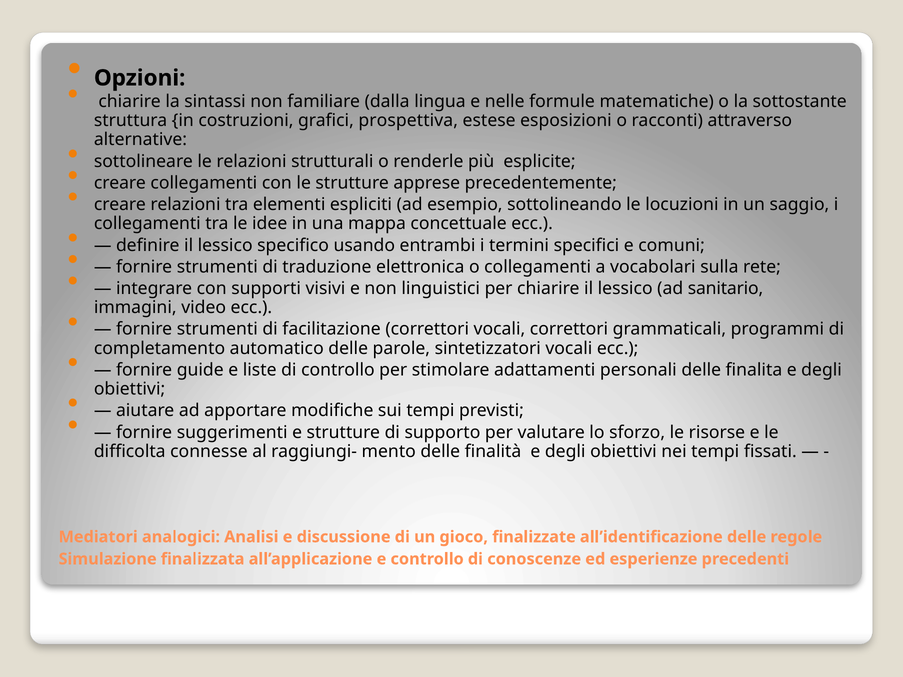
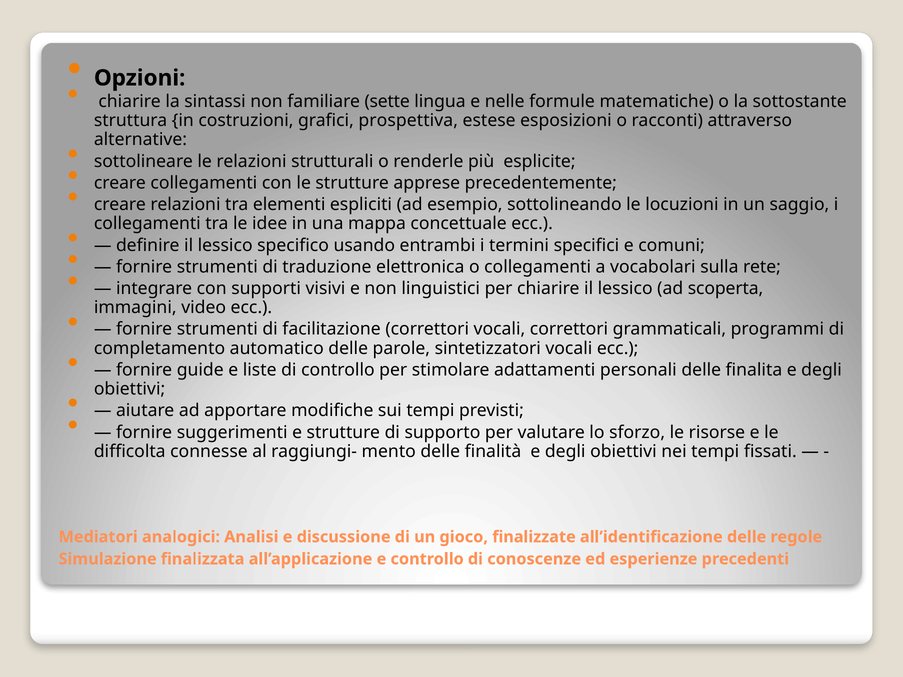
dalla: dalla -> sette (387, 101)
sanitario: sanitario -> scoperta (725, 289)
